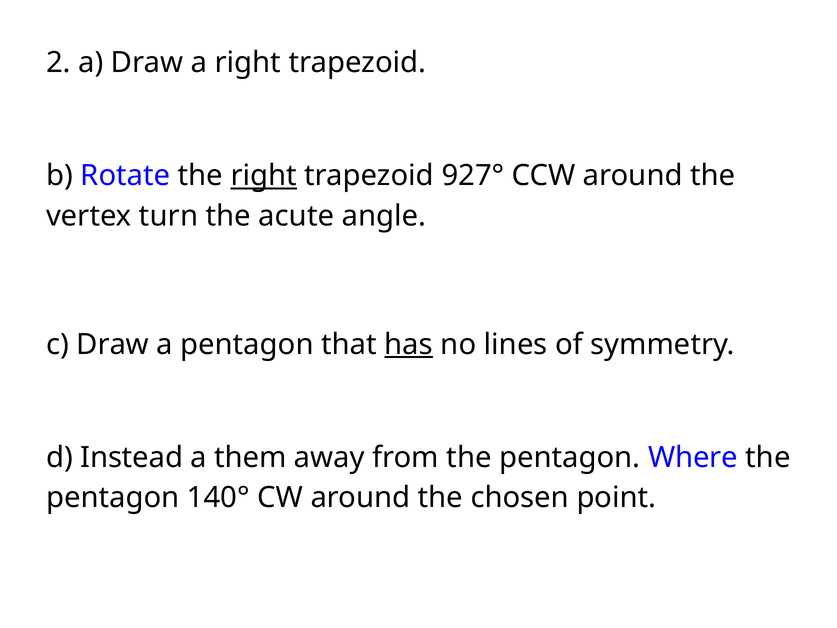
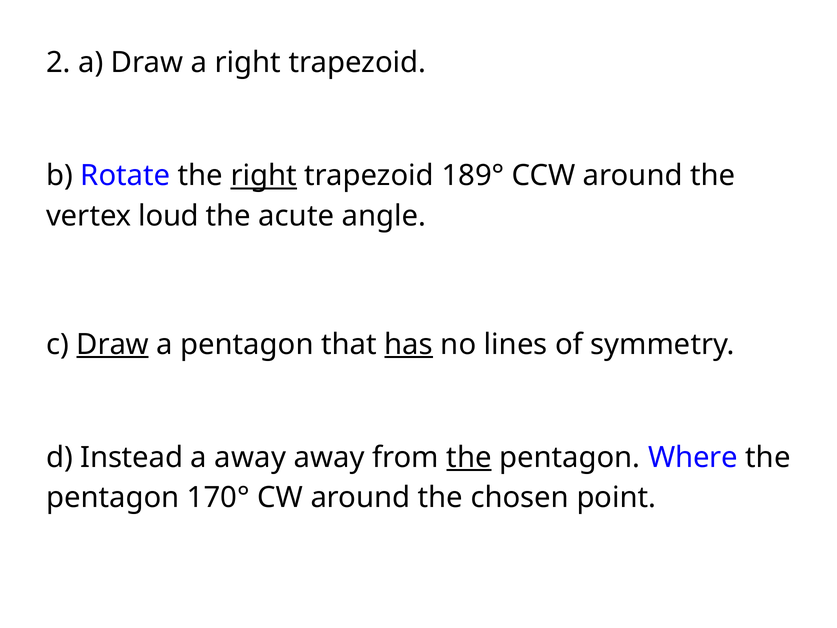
927°: 927° -> 189° (473, 176)
turn: turn -> loud (169, 216)
Draw underline: none -> present (113, 344)
a them: them -> away (250, 457)
the underline: none -> present (469, 457)
140°: 140° -> 170° (218, 497)
